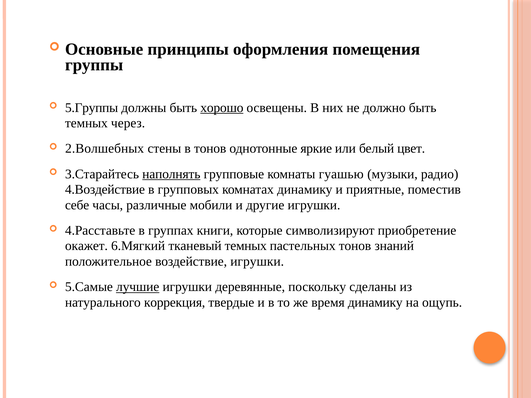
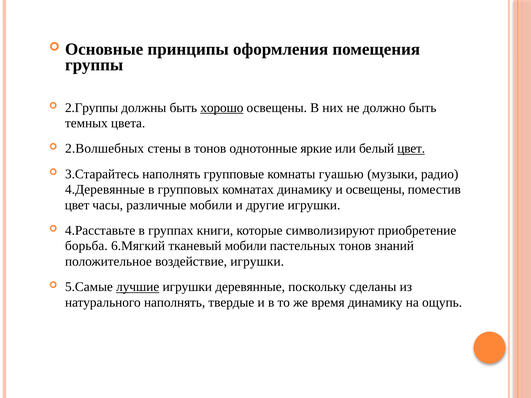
5.Группы: 5.Группы -> 2.Группы (92, 108)
через: через -> цвета (128, 123)
цвет underline: none -> present (411, 149)
наполнять underline: present -> none (171, 174)
4.Воздействие: 4.Воздействие -> 4.Деревянные (105, 190)
и приятные: приятные -> освещены (375, 190)
себе: себе -> цвет (77, 205)
окажет: окажет -> борьба (86, 246)
тканевый темных: темных -> мобили (246, 246)
натурального коррекция: коррекция -> наполнять (175, 303)
